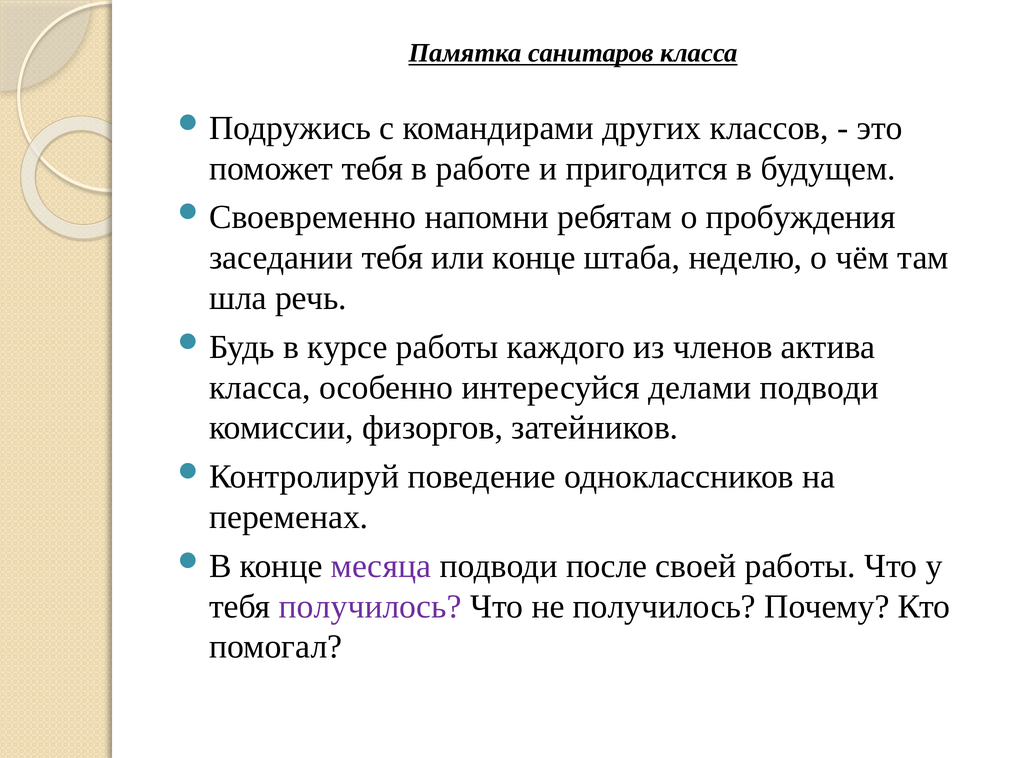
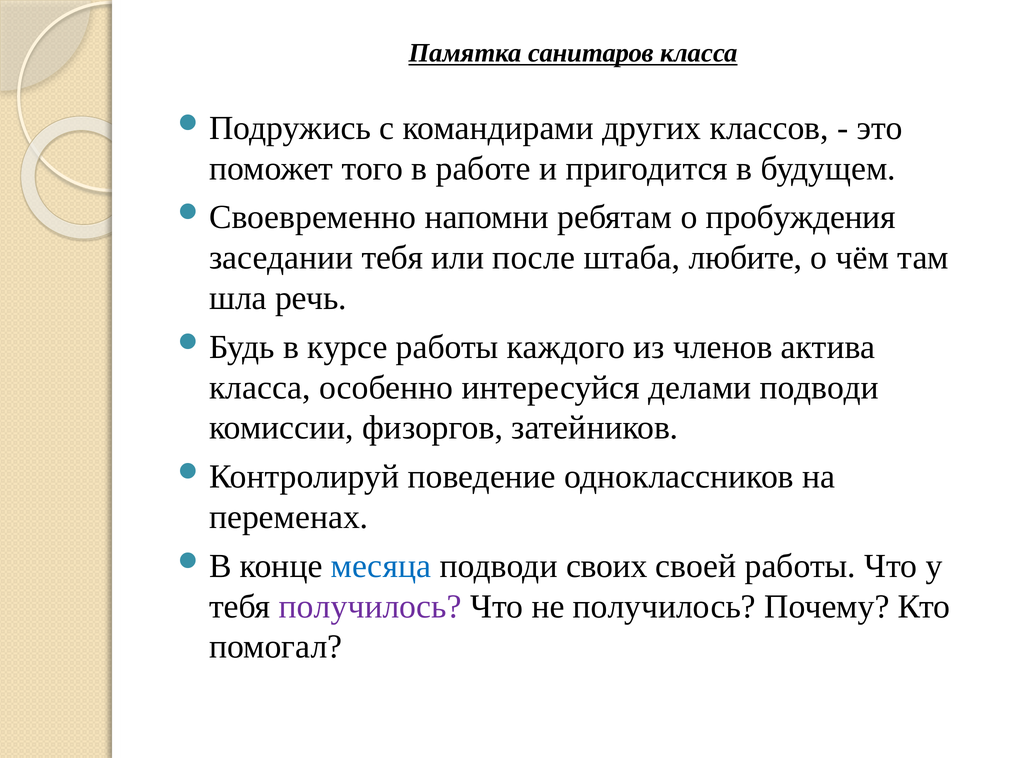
поможет тебя: тебя -> того (372, 168)
или конце: конце -> после (534, 258)
неделю: неделю -> любите (745, 258)
месяца colour: purple -> blue (381, 566)
после: после -> своих (607, 566)
